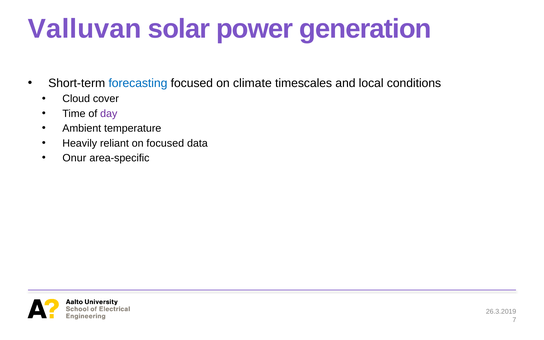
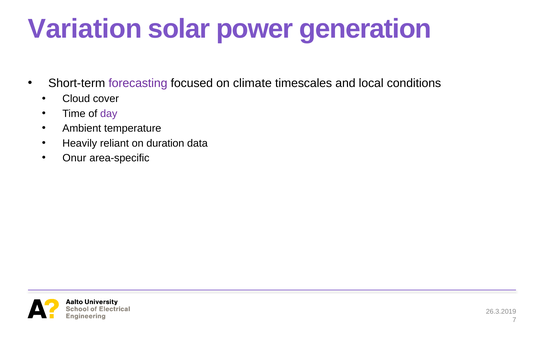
Valluvan: Valluvan -> Variation (85, 29)
forecasting colour: blue -> purple (138, 83)
on focused: focused -> duration (165, 143)
